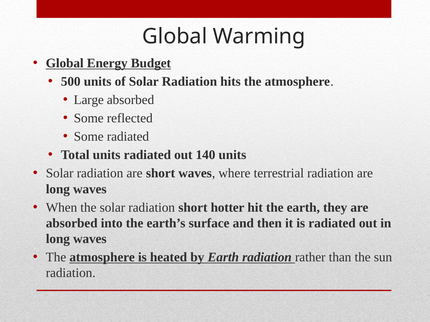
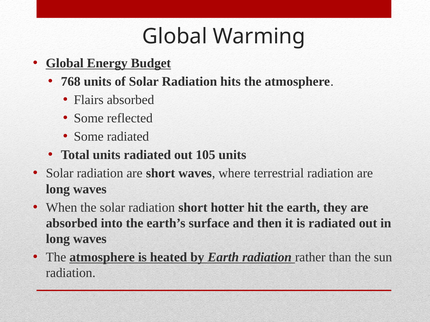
500: 500 -> 768 (71, 82)
Large: Large -> Flairs (89, 100)
140: 140 -> 105 (206, 155)
